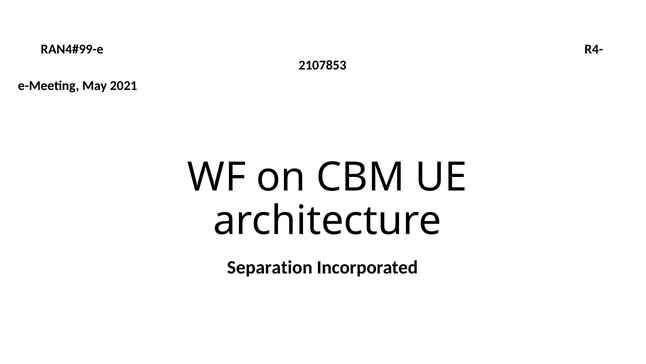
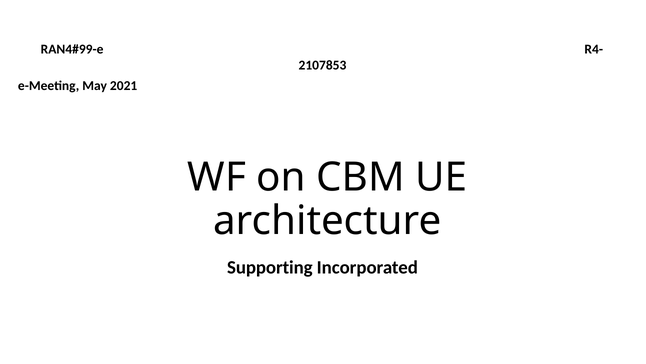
Separation: Separation -> Supporting (270, 267)
